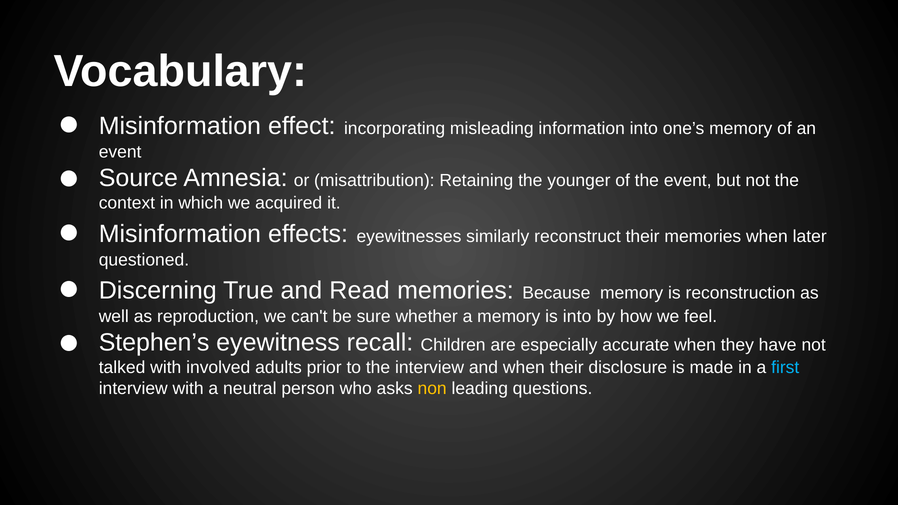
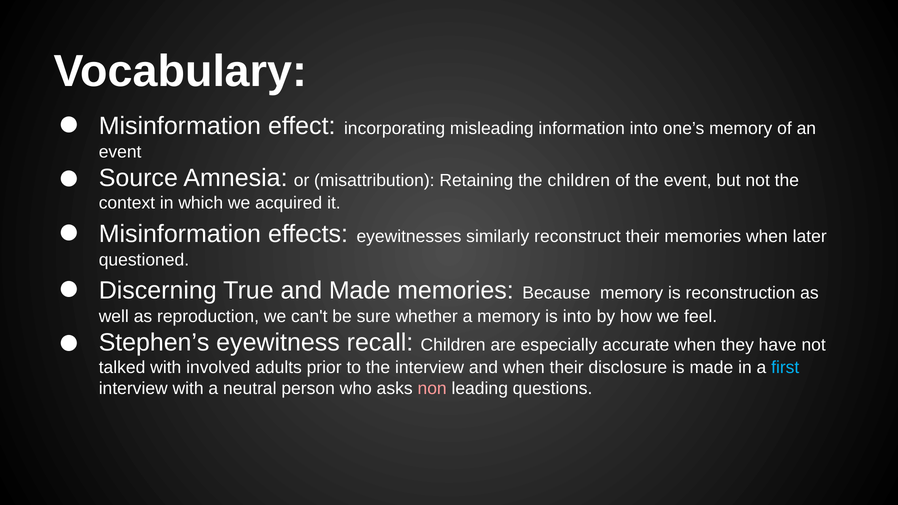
the younger: younger -> children (579, 181)
and Read: Read -> Made (360, 291)
non colour: yellow -> pink (432, 389)
